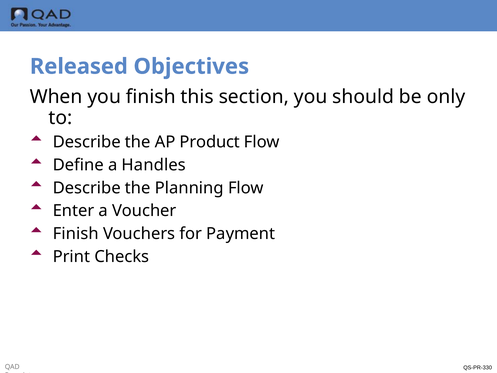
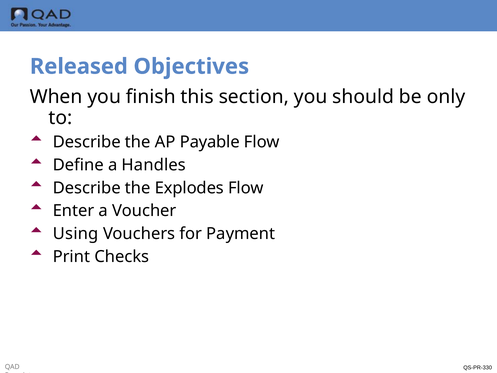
Product: Product -> Payable (210, 142)
Planning: Planning -> Explodes (189, 188)
Finish: Finish -> Using (76, 234)
